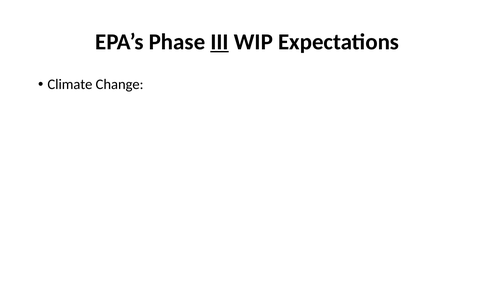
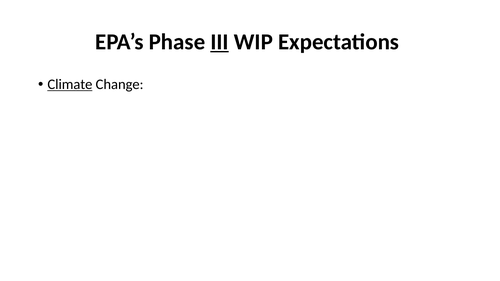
Climate underline: none -> present (70, 85)
